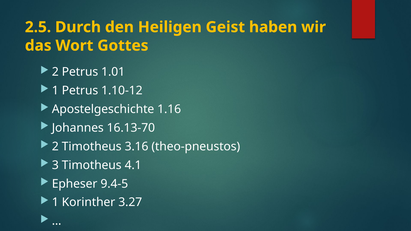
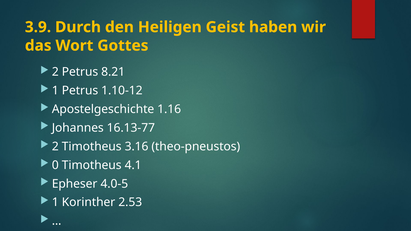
2.5: 2.5 -> 3.9 (38, 27)
1.01: 1.01 -> 8.21 (113, 72)
16.13-70: 16.13-70 -> 16.13-77 (131, 128)
3: 3 -> 0 (55, 165)
9.4-5: 9.4-5 -> 4.0-5 (114, 184)
3.27: 3.27 -> 2.53 (130, 203)
